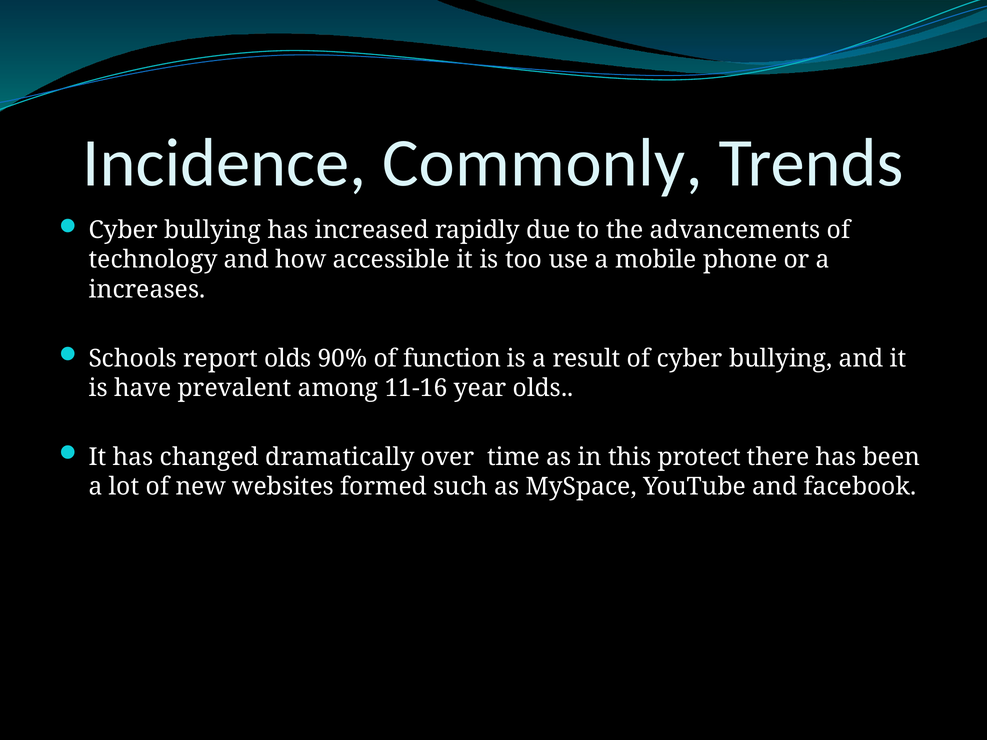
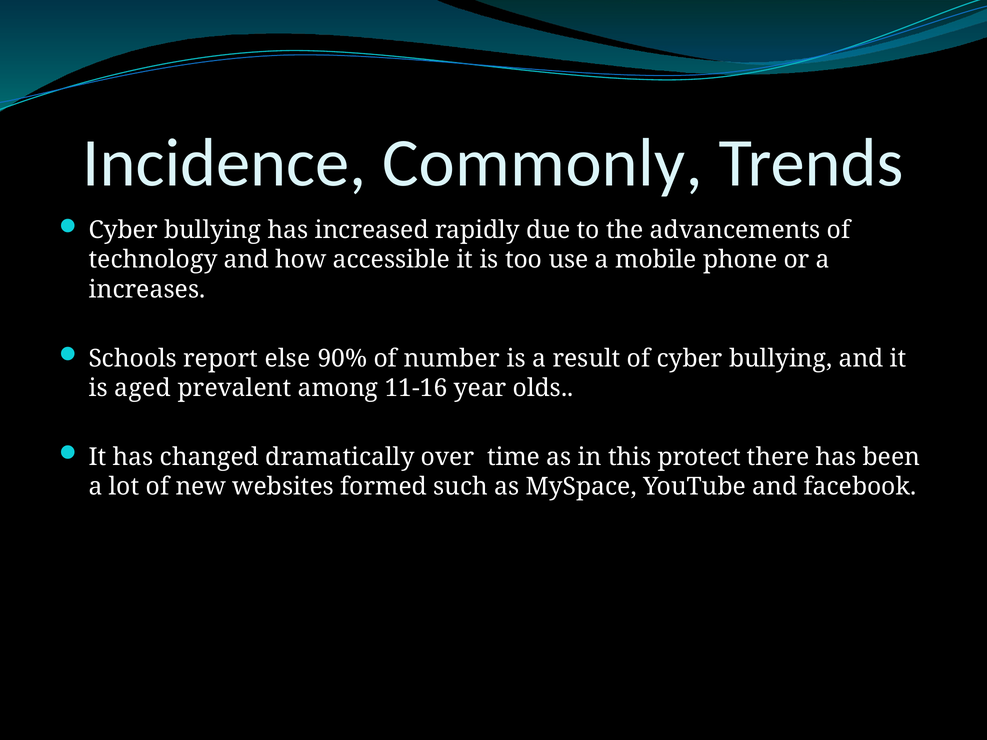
report olds: olds -> else (288, 359)
function: function -> number (452, 359)
have: have -> aged (143, 388)
